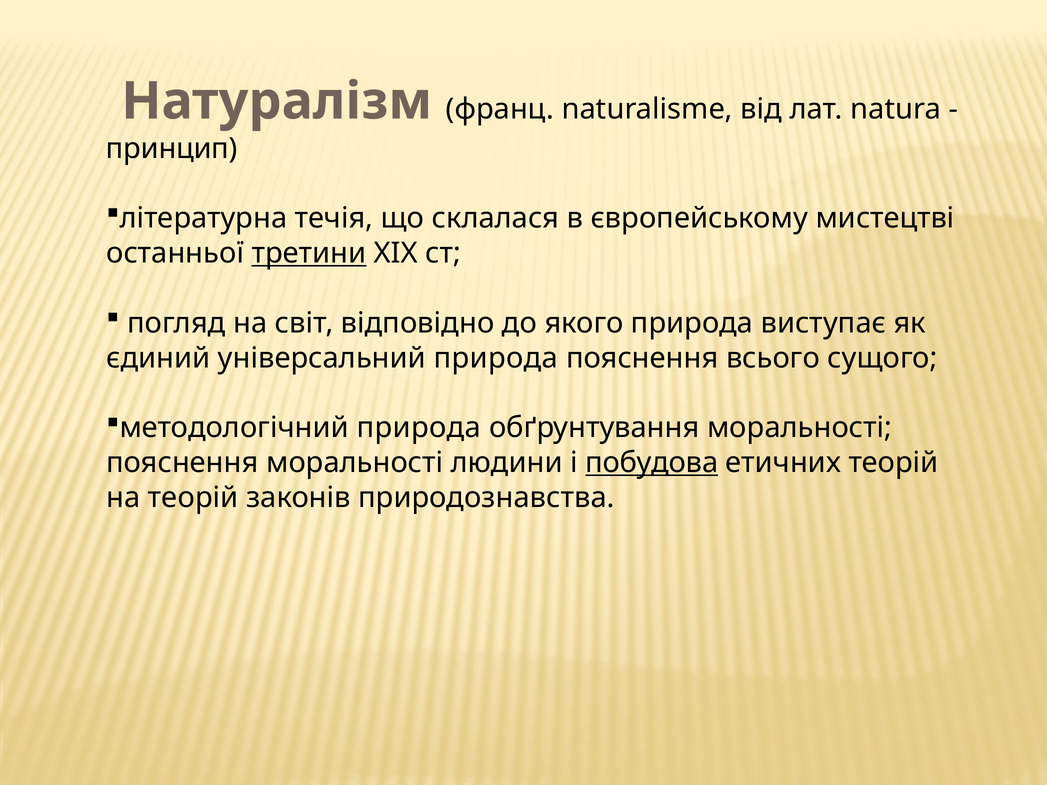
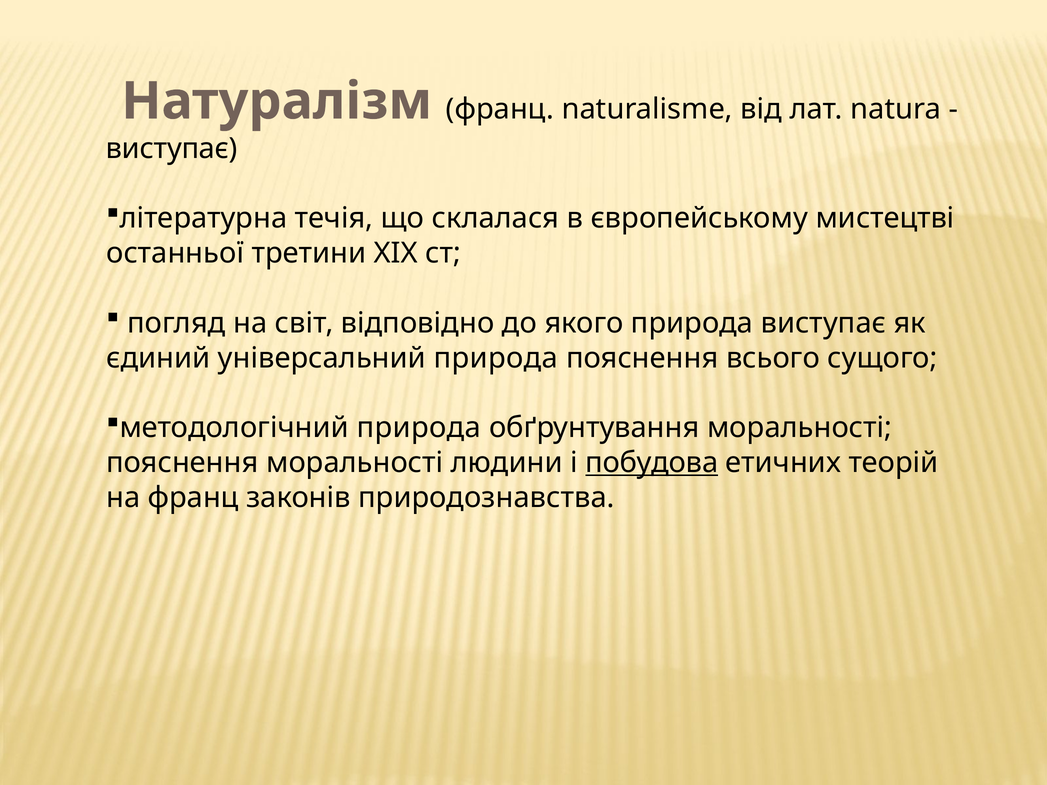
принцип: принцип -> виступає (172, 149)
третини underline: present -> none (309, 253)
на теорій: теорій -> франц (193, 498)
